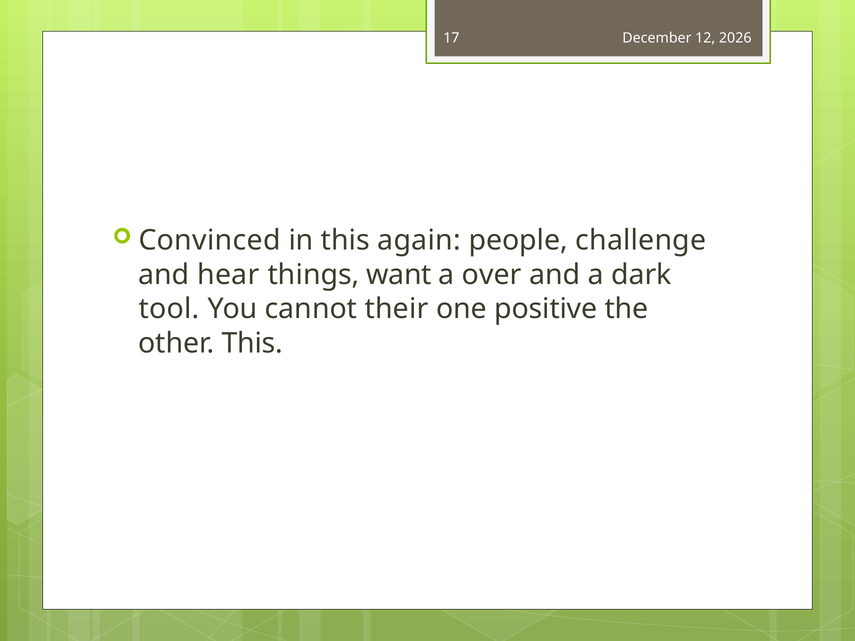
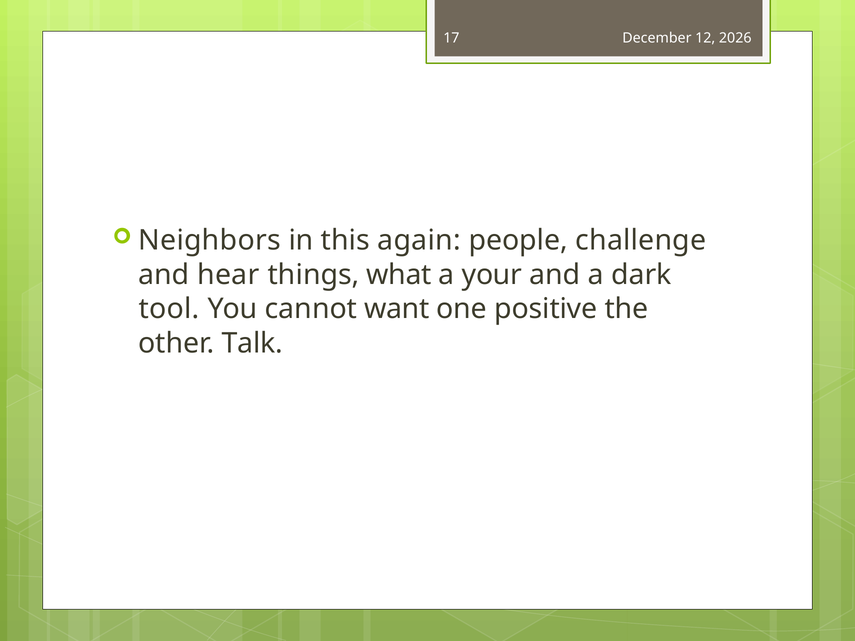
Convinced: Convinced -> Neighbors (210, 241)
want: want -> what (399, 275)
over: over -> your (492, 275)
their: their -> want (397, 309)
other This: This -> Talk (252, 343)
